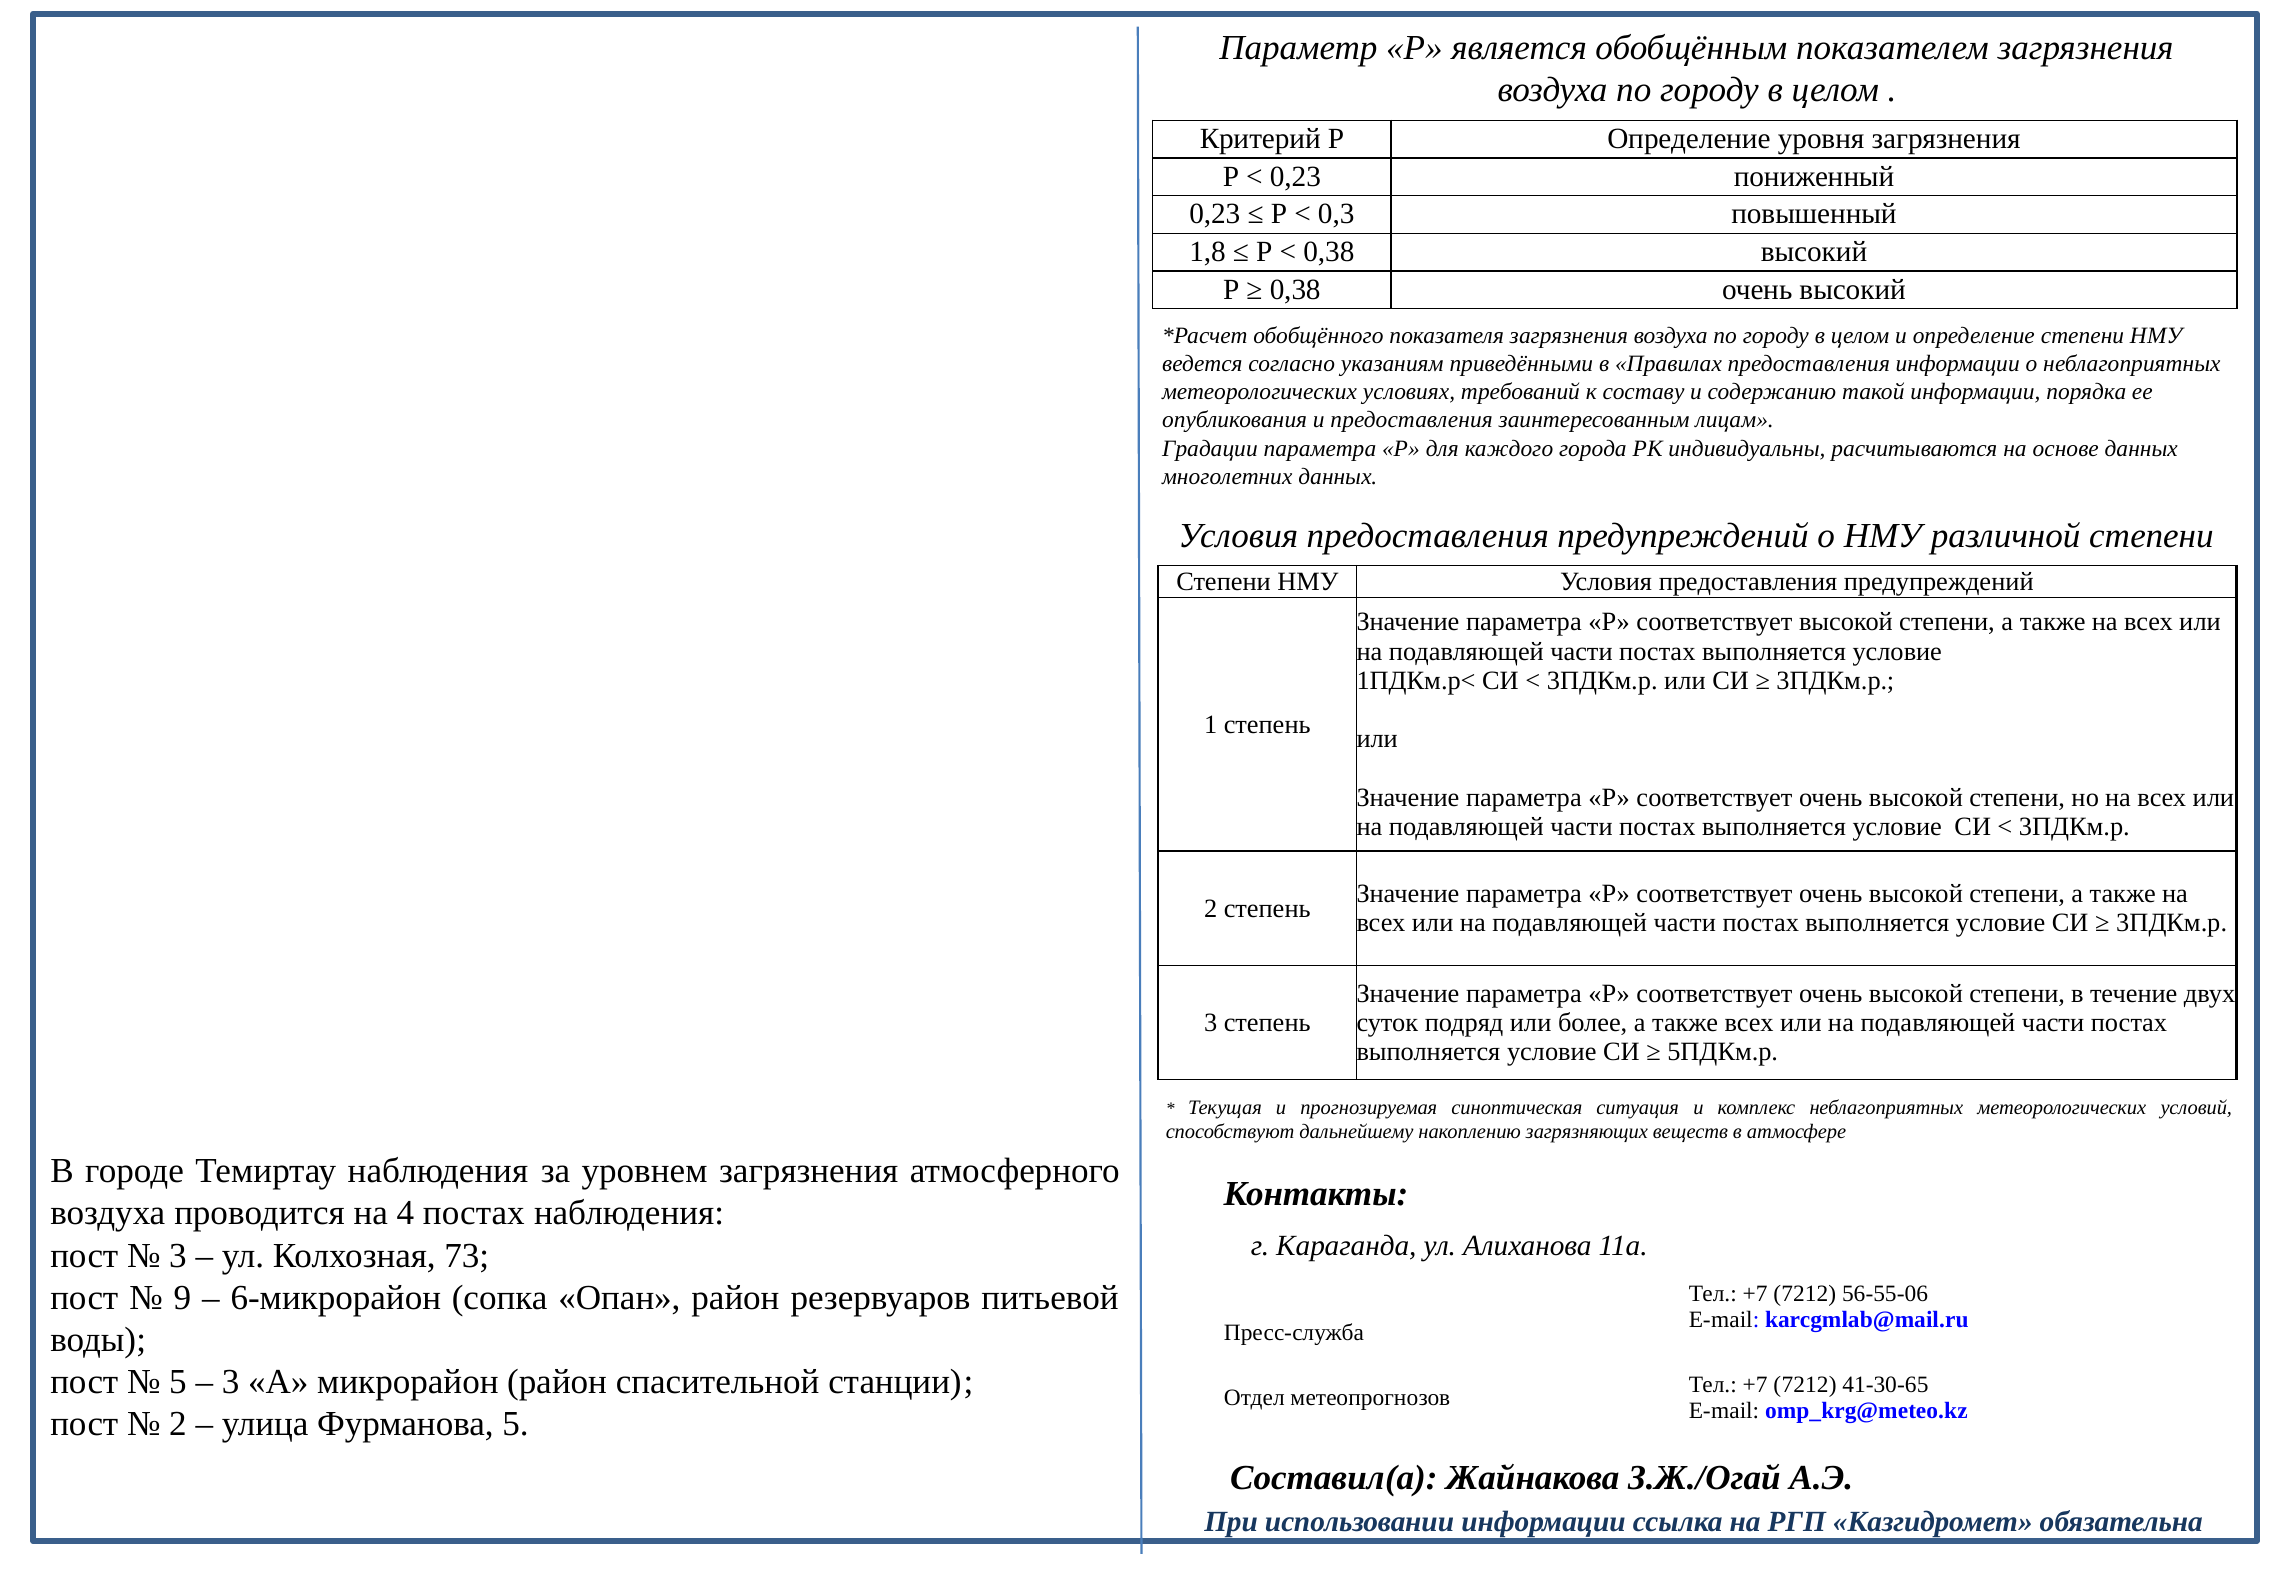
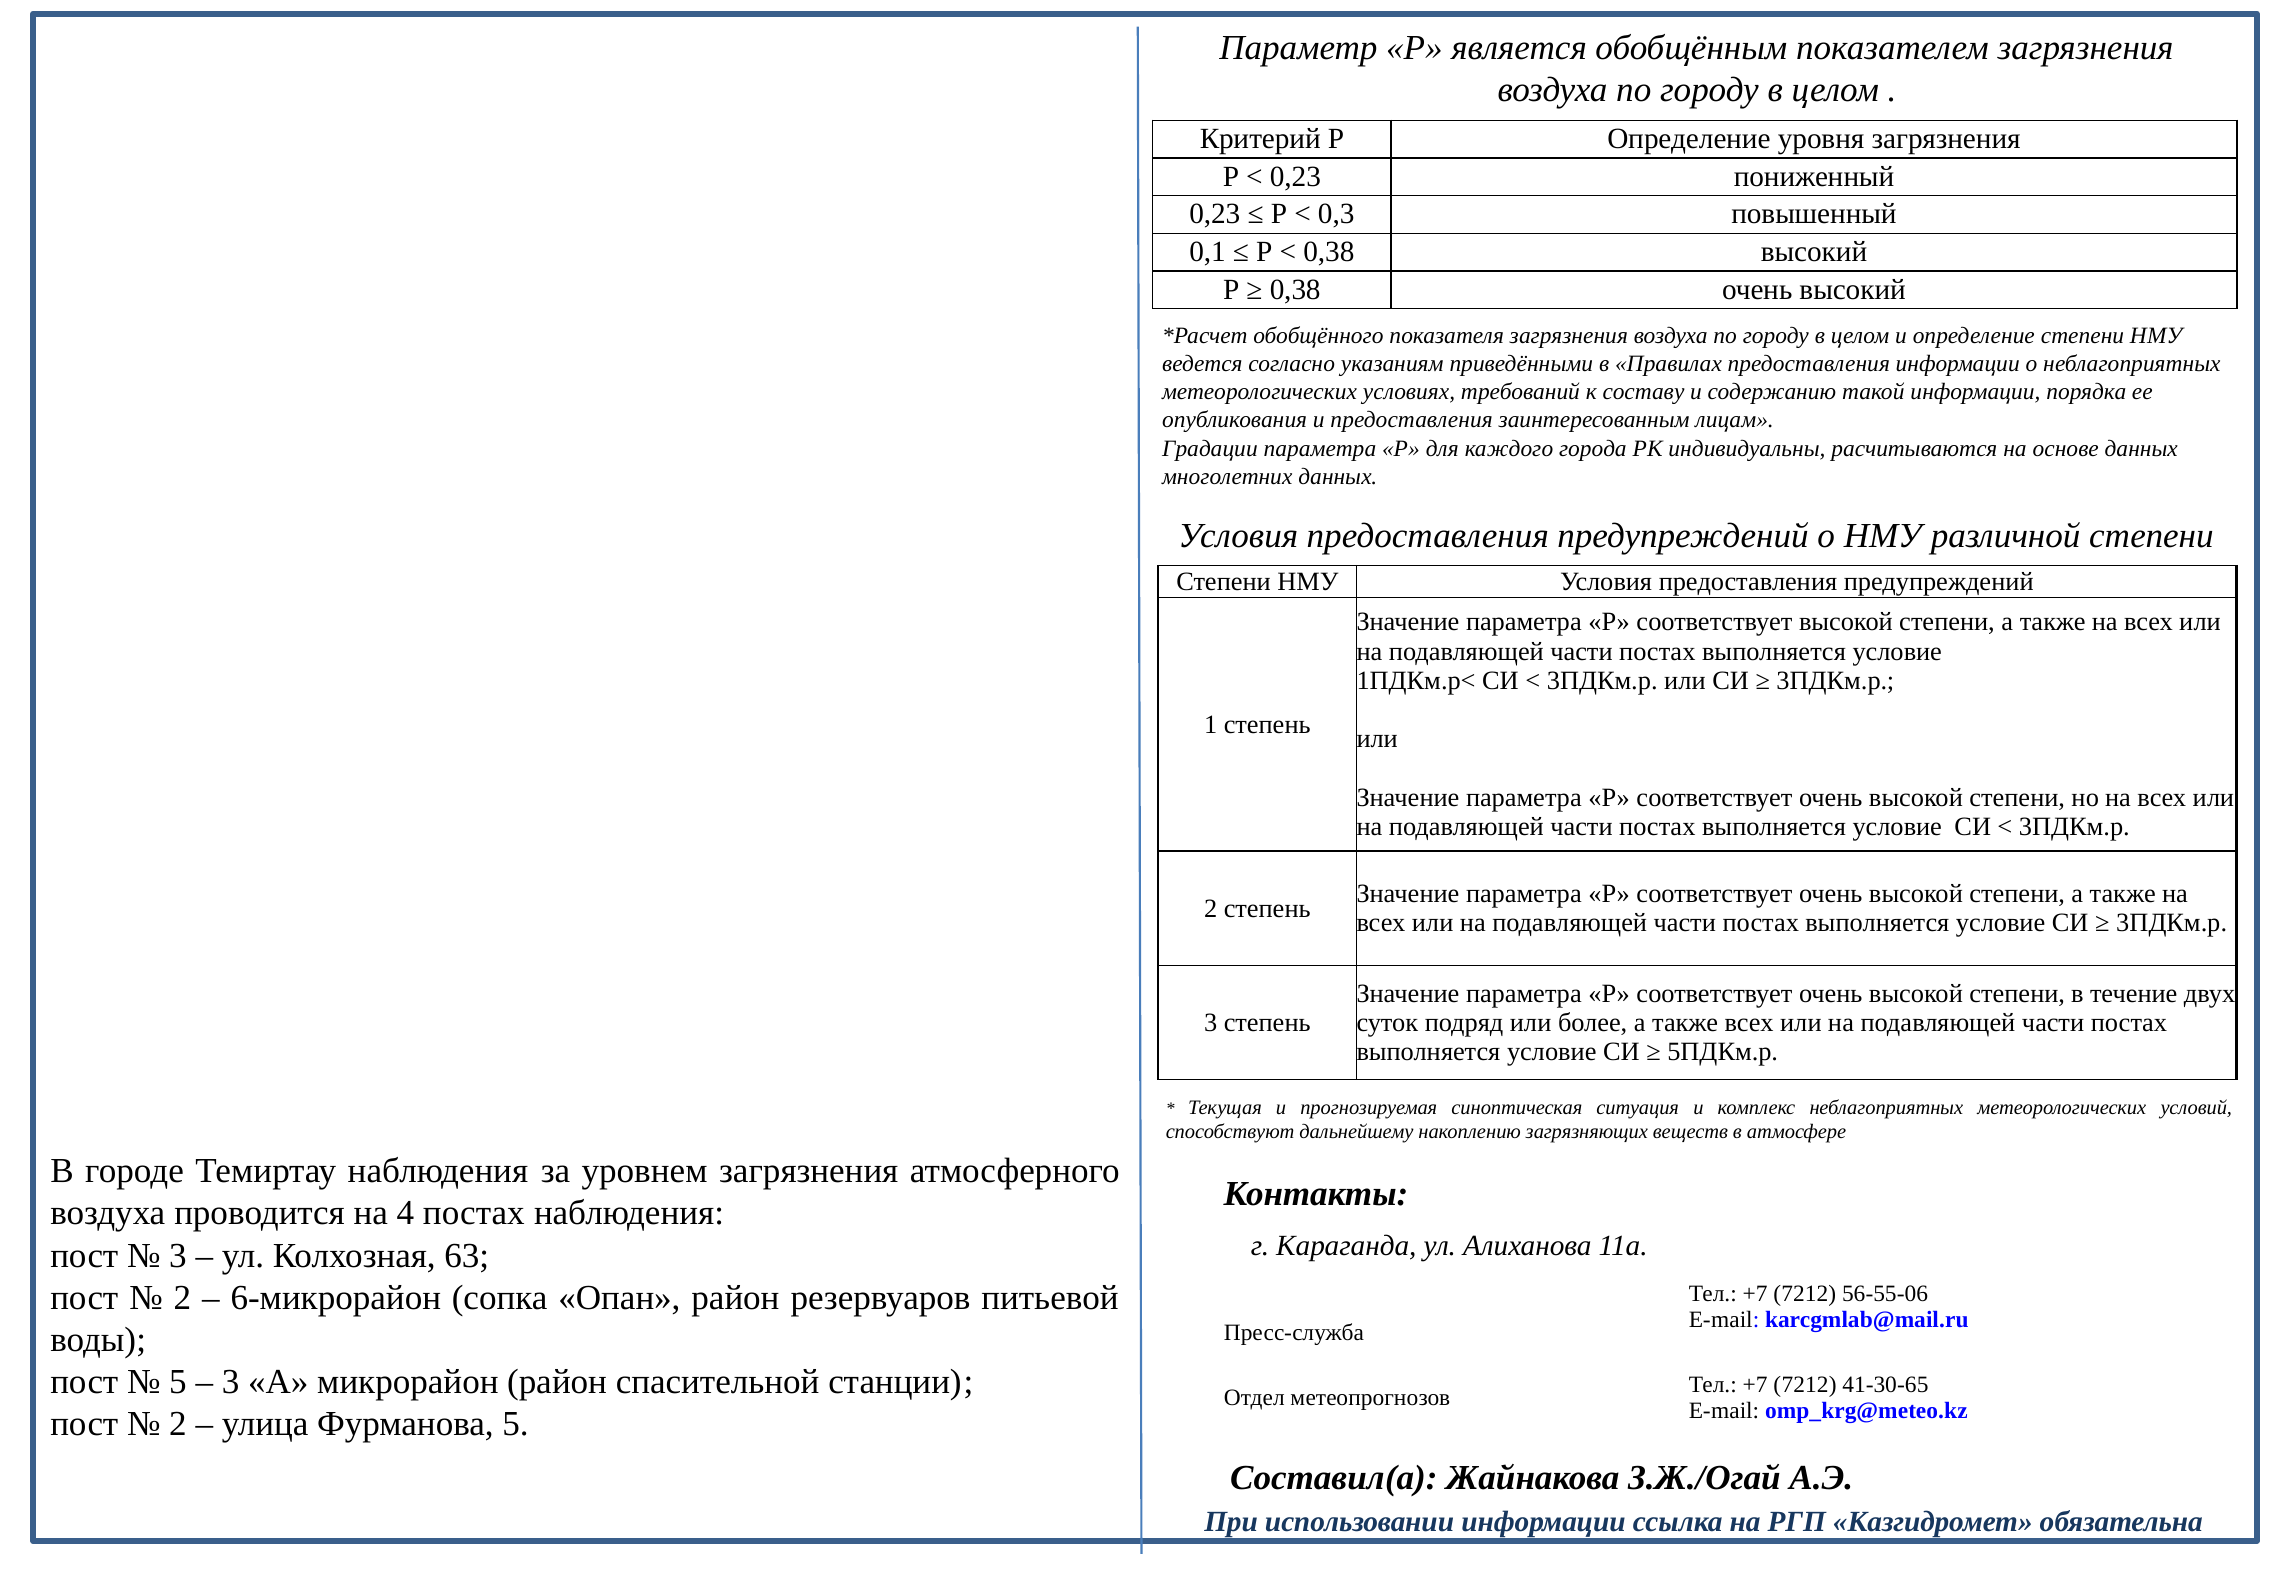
1,8: 1,8 -> 0,1 (1208, 252)
73: 73 -> 63 (467, 1255)
9: 9 -> 2 (182, 1297)
